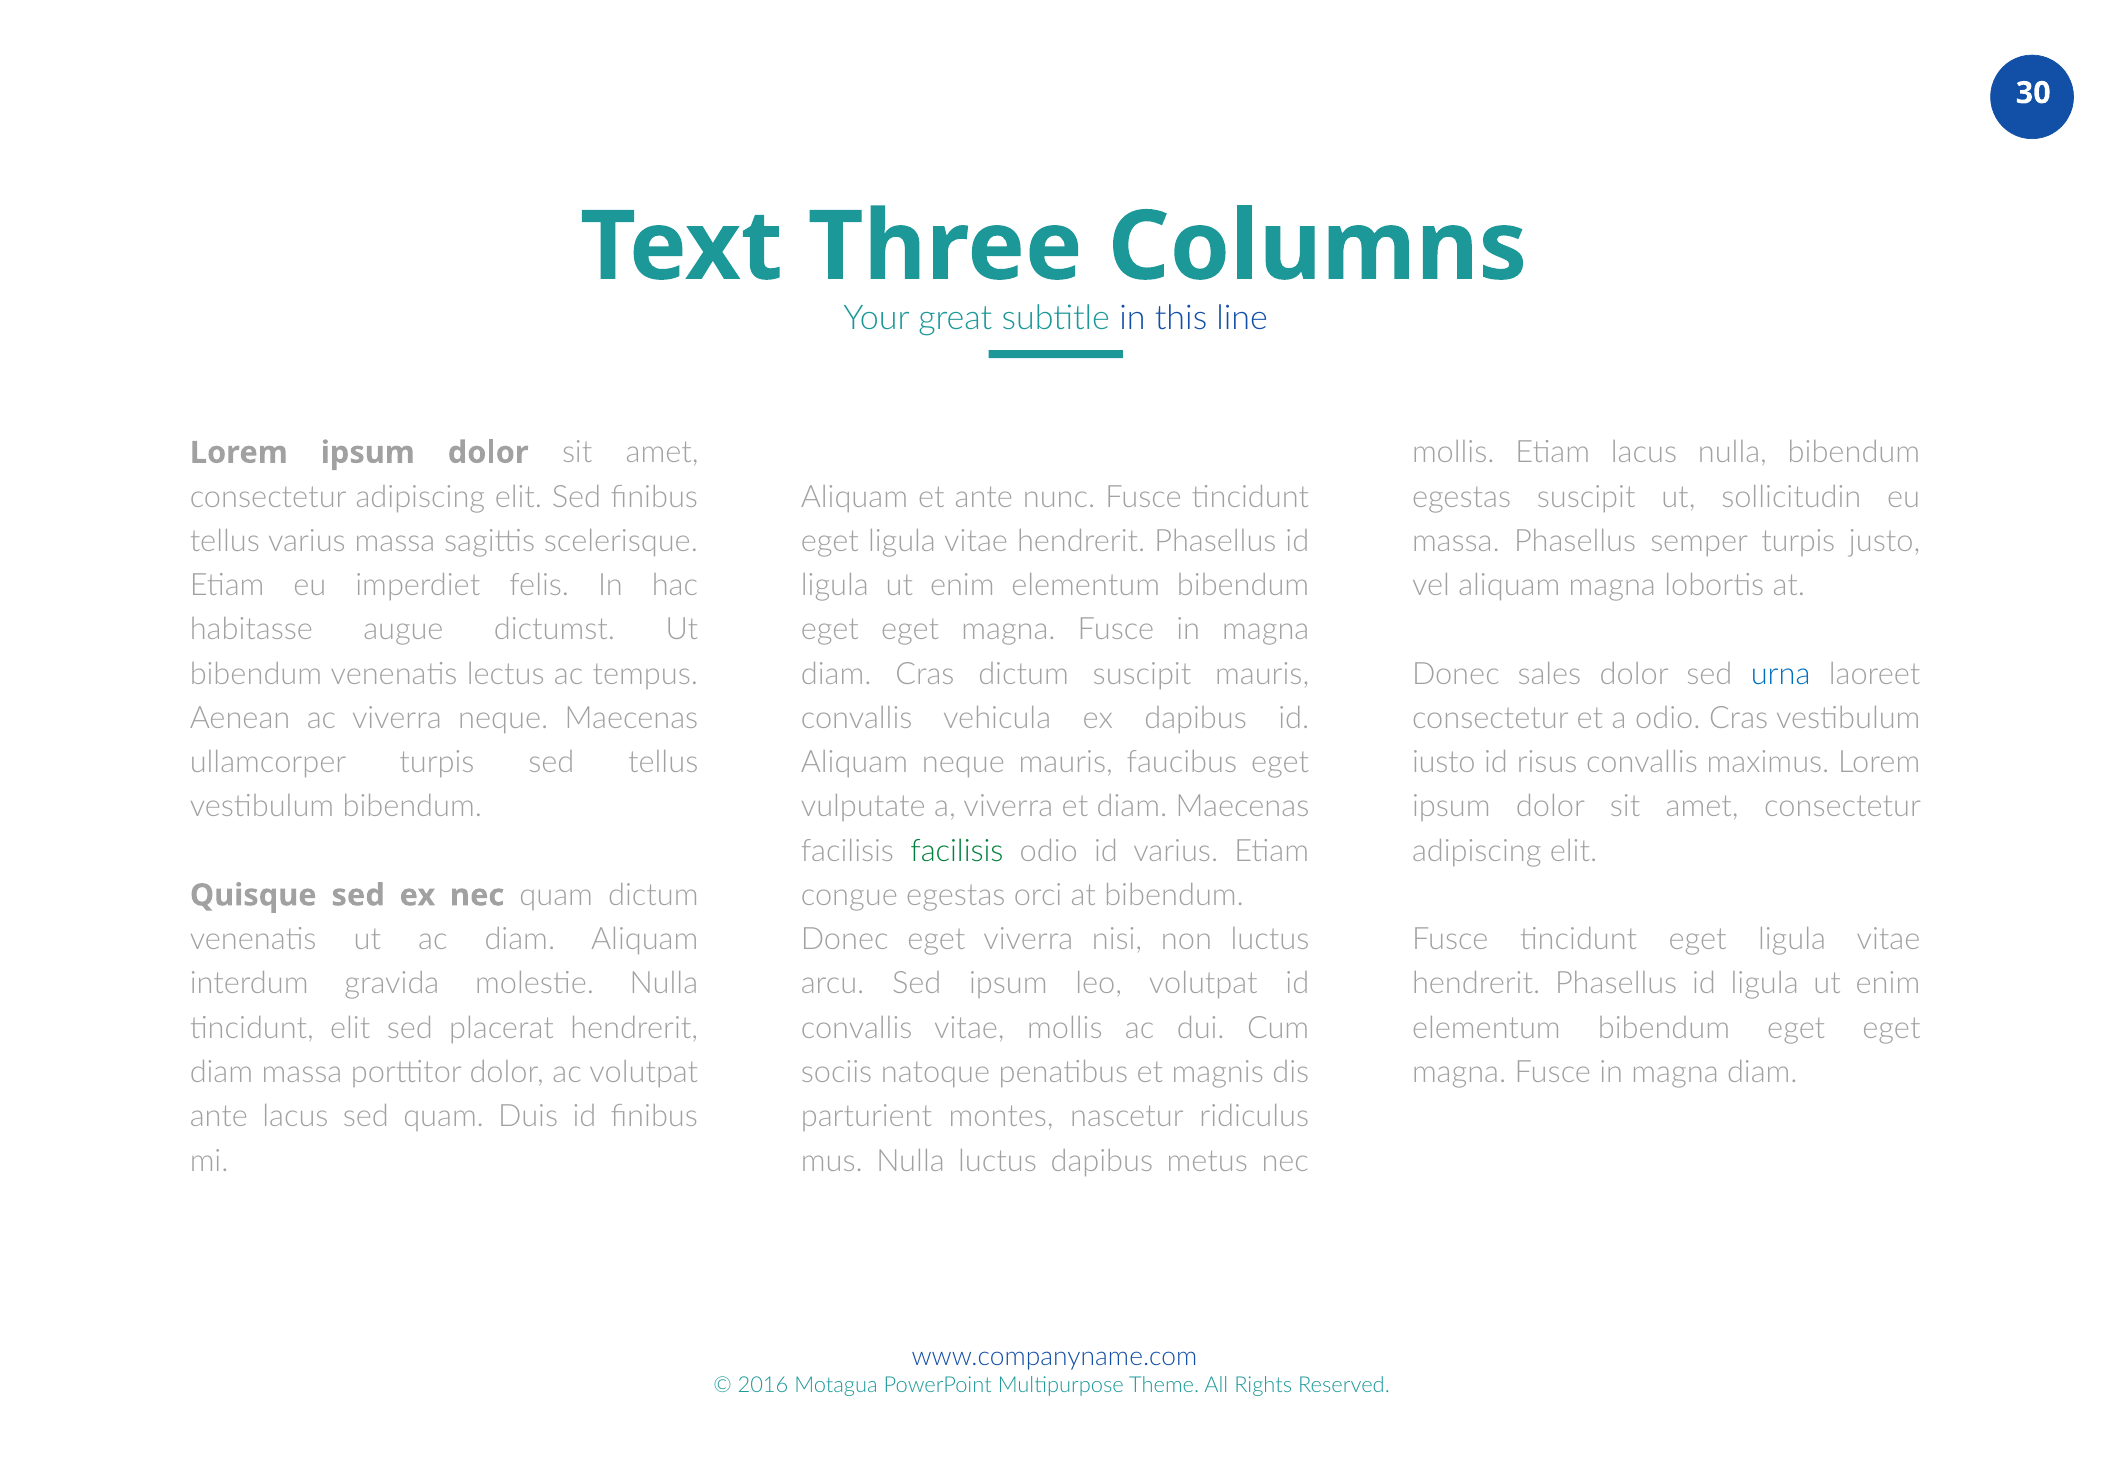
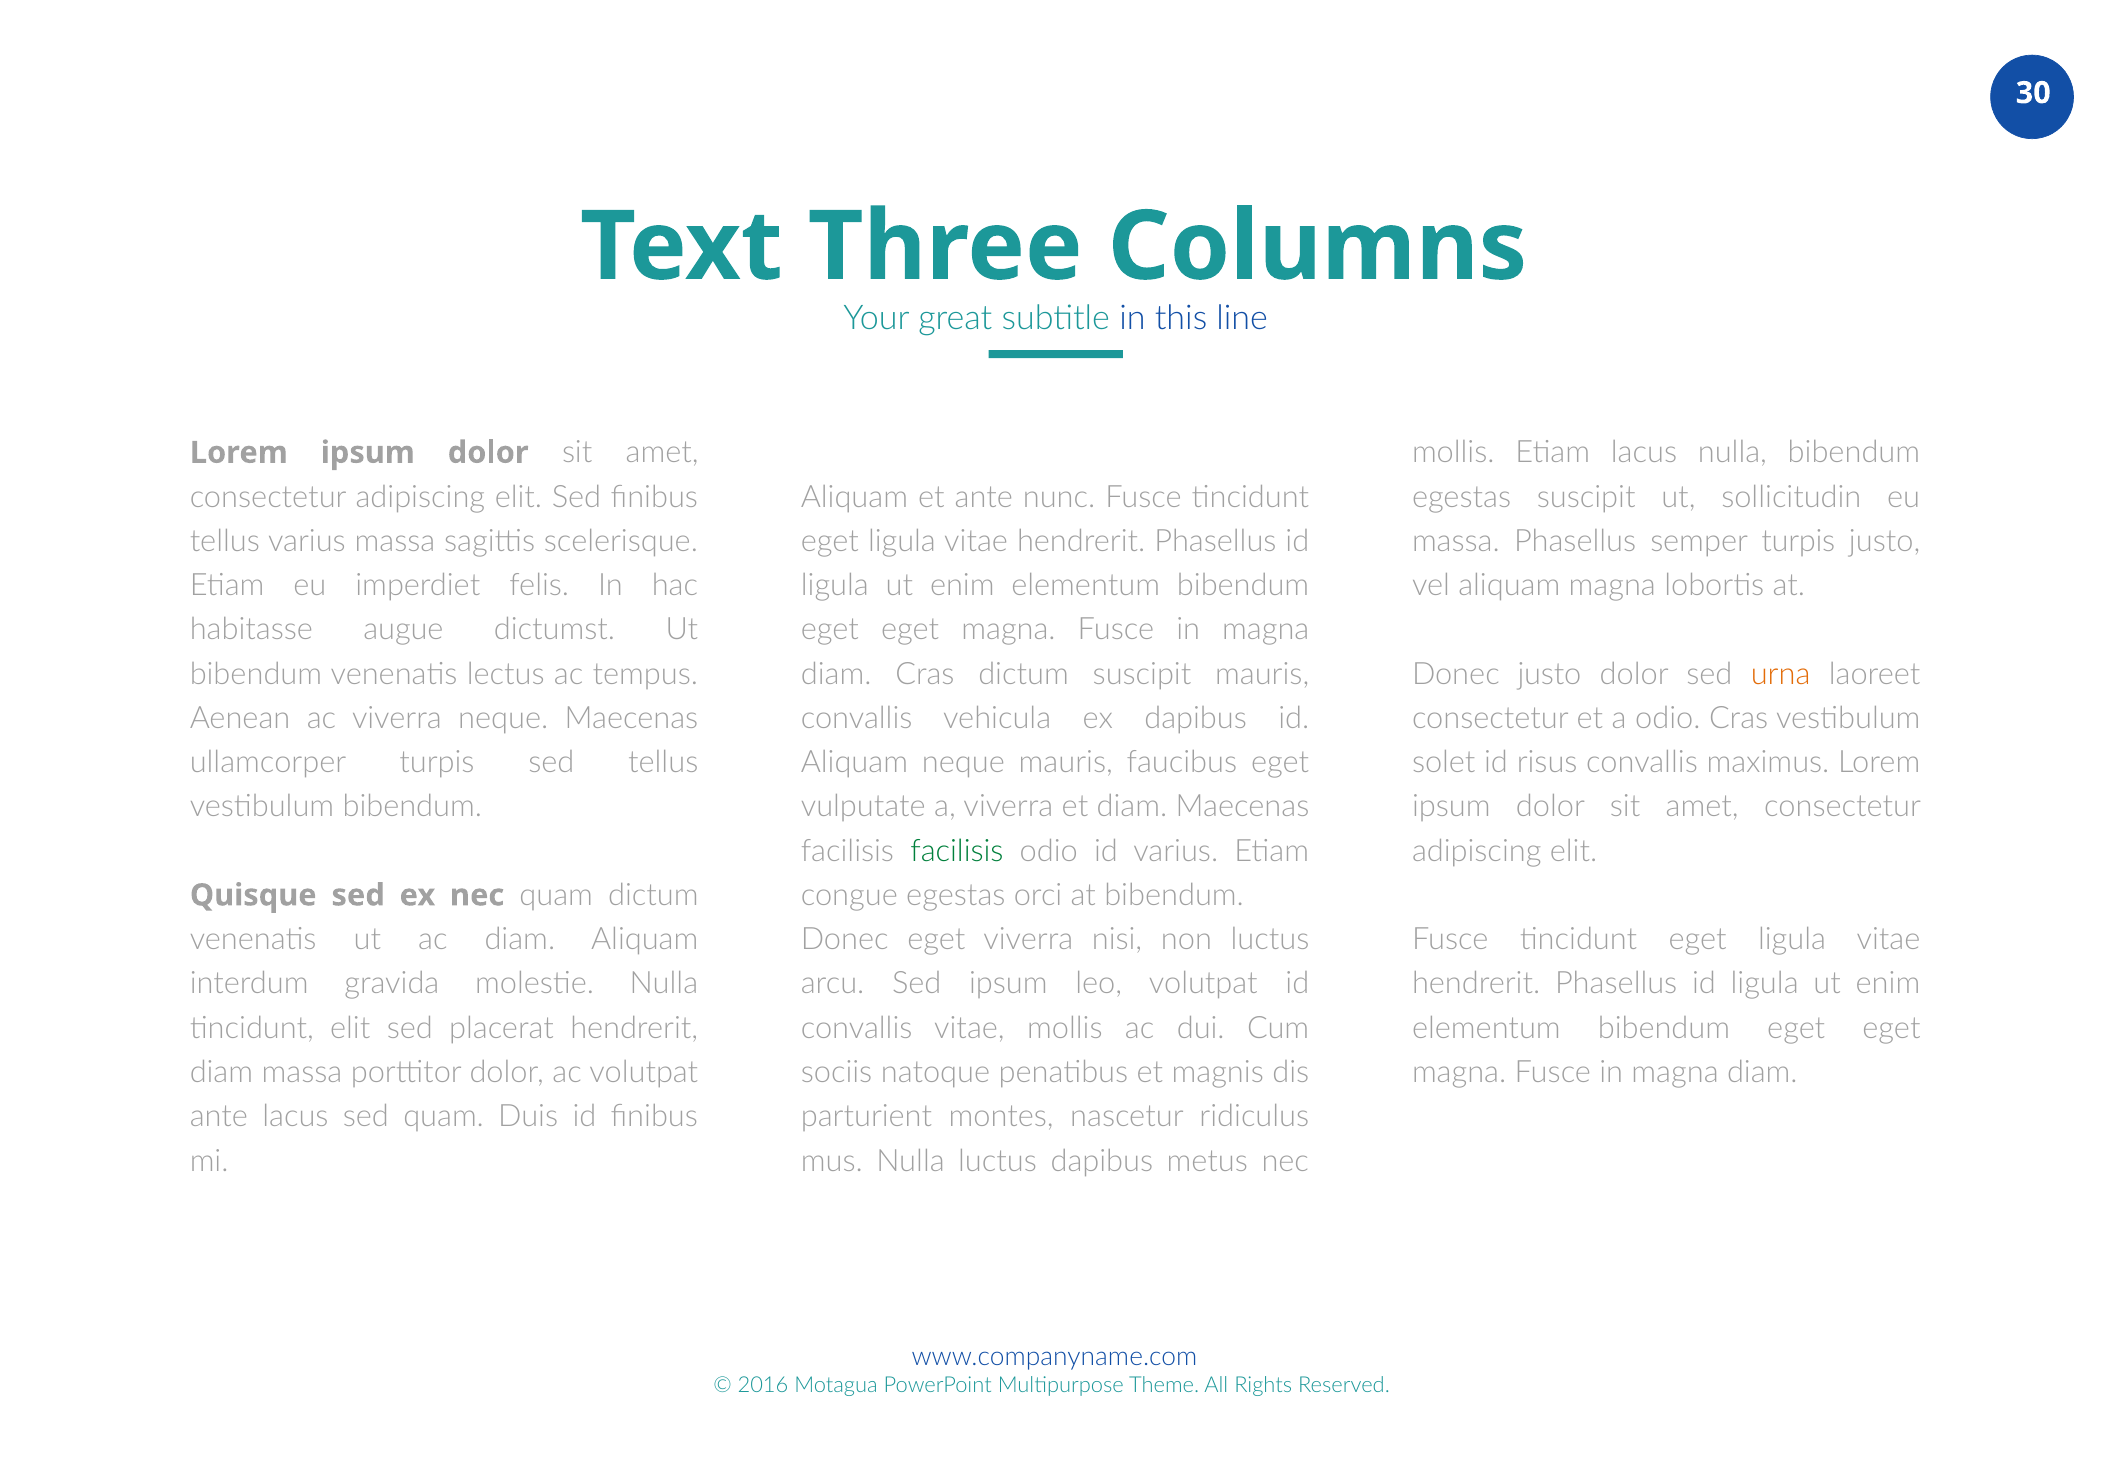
Donec sales: sales -> justo (1549, 674)
urna colour: blue -> orange (1781, 674)
iusto: iusto -> solet (1444, 763)
